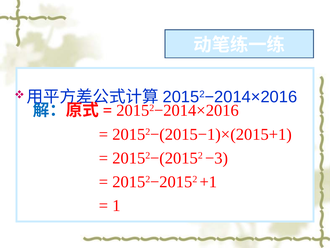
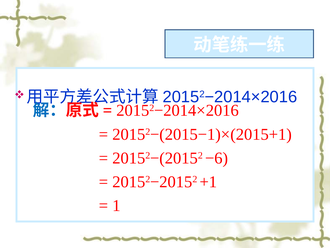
−3: −3 -> −6 (217, 158)
